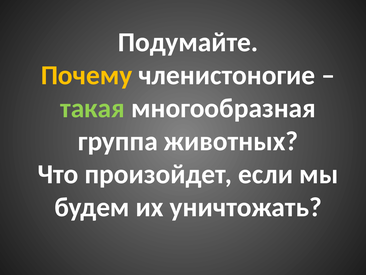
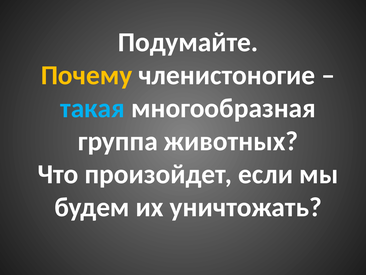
такая colour: light green -> light blue (93, 108)
